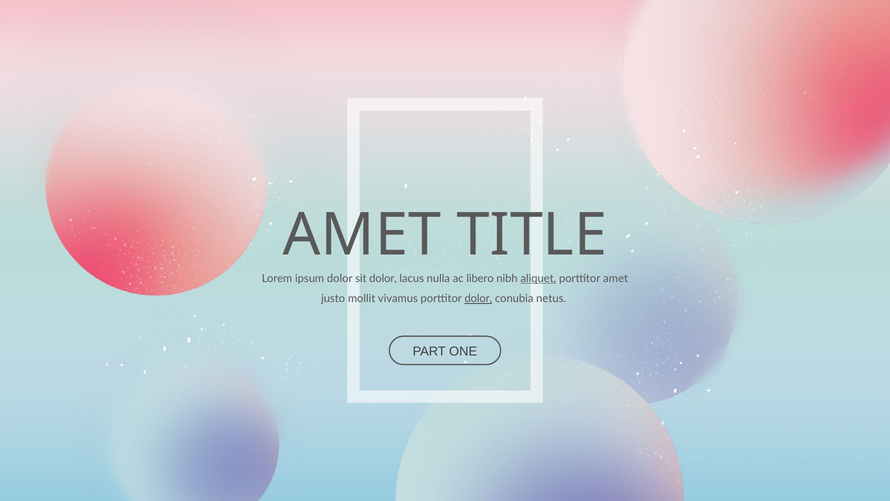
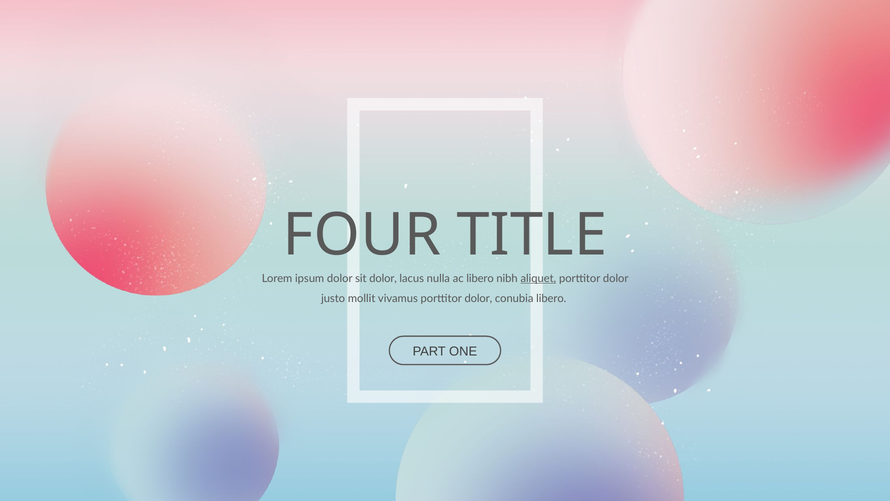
AMET: AMET -> FOUR (362, 235)
amet: amet -> dolor (616, 278)
dolor underline: present -> none (478, 298)
conubia netus: netus -> libero (551, 298)
